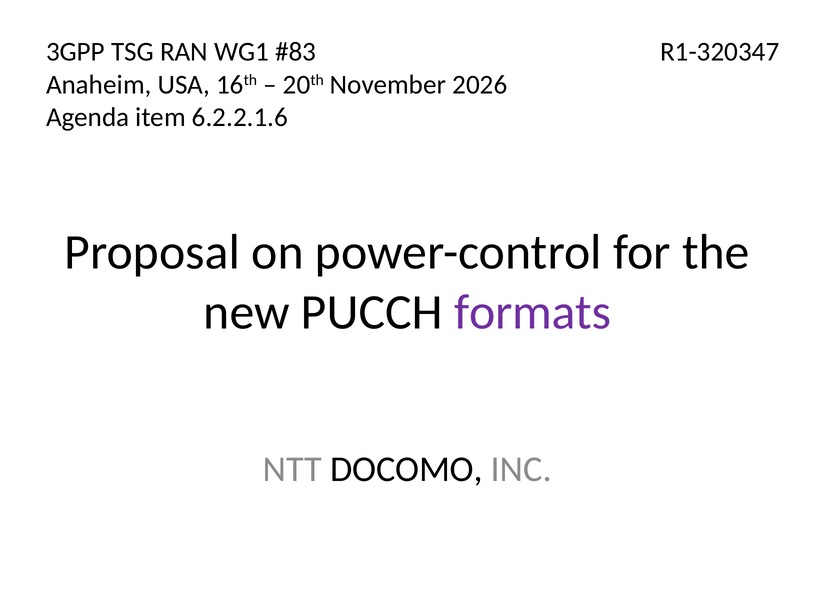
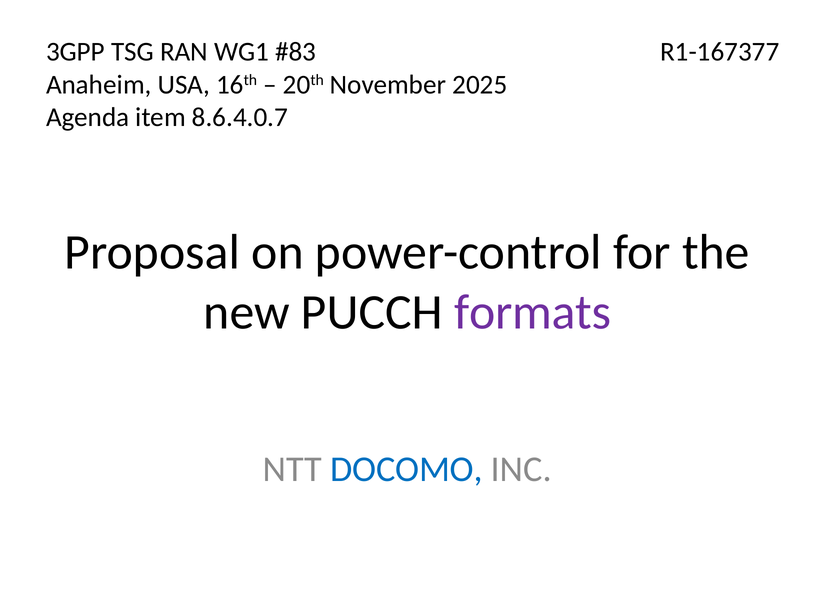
R1-320347: R1-320347 -> R1-167377 (720, 52)
2026: 2026 -> 2025 (480, 84)
6.2.2.1.6: 6.2.2.1.6 -> 8.6.4.0.7 (240, 117)
DOCOMO colour: black -> blue (406, 469)
